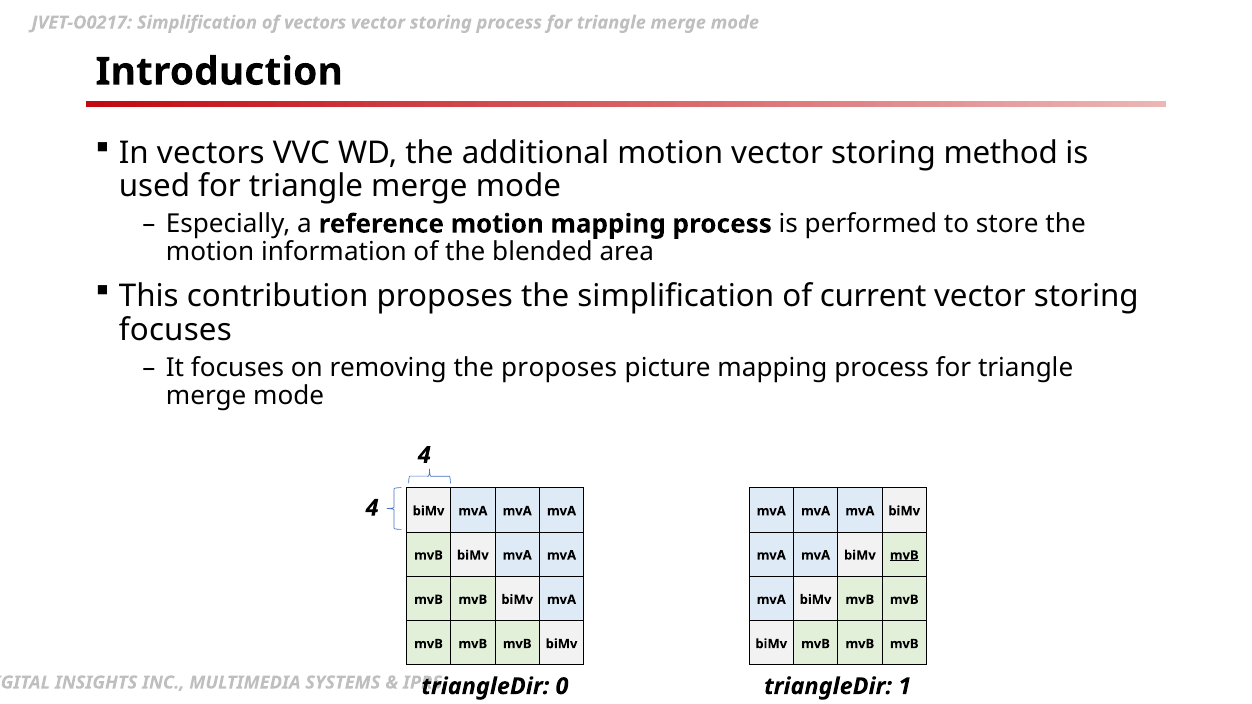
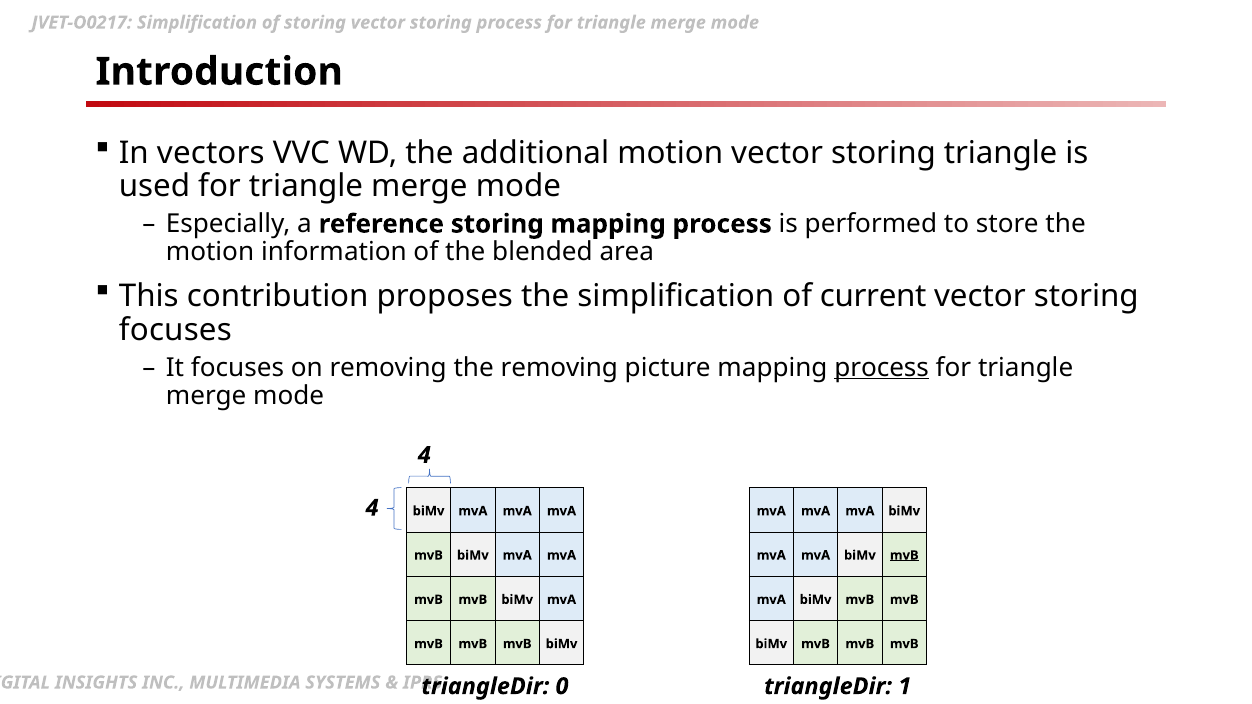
of vectors: vectors -> storing (315, 23)
storing method: method -> triangle (1001, 153)
reference motion: motion -> storing (497, 224)
the proposes: proposes -> removing (559, 368)
process underline: none -> present (882, 368)
